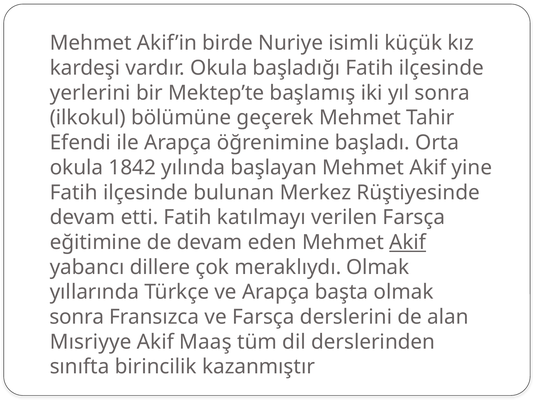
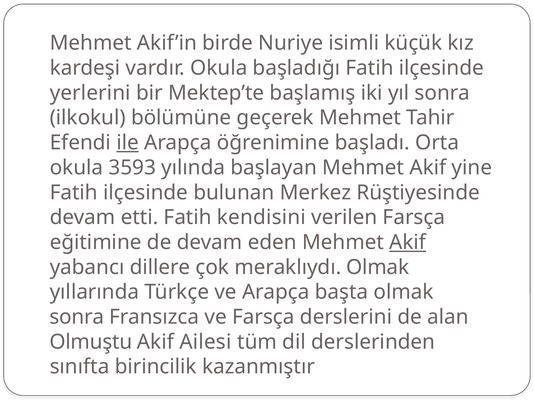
ile underline: none -> present (128, 142)
1842: 1842 -> 3593 (132, 167)
katılmayı: katılmayı -> kendisini (261, 217)
Mısriyye: Mısriyye -> Olmuştu (91, 341)
Maaş: Maaş -> Ailesi (205, 341)
